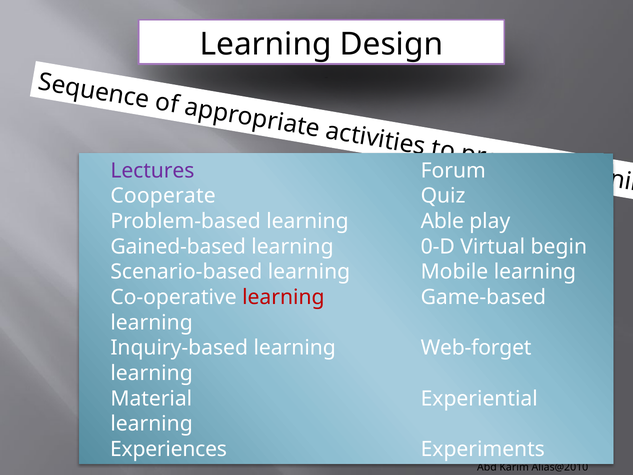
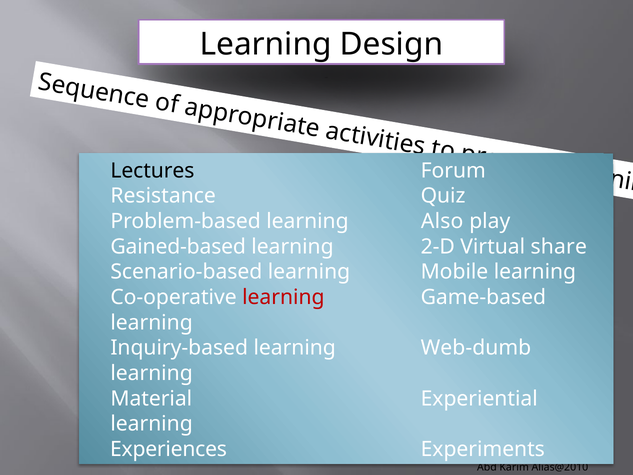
Lectures colour: purple -> black (152, 171)
Cooperate: Cooperate -> Resistance (163, 196)
Able: Able -> Also (442, 221)
0-D: 0-D -> 2-D (438, 247)
begin: begin -> share (559, 247)
Web-forget: Web-forget -> Web-dumb (476, 348)
